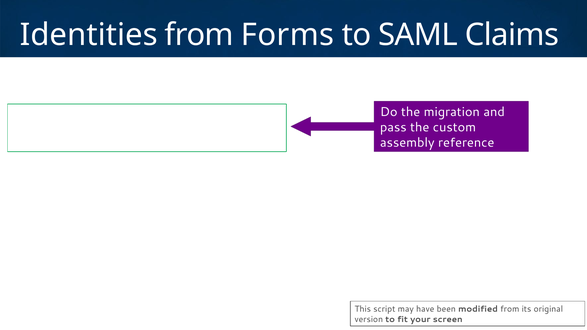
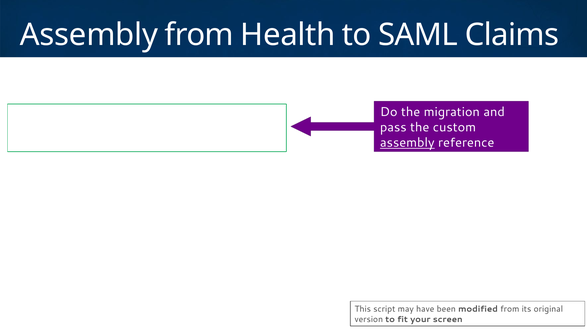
Identities: Identities -> Assembly (89, 35)
Forms: Forms -> Health (288, 35)
assembly underline: none -> present (407, 143)
